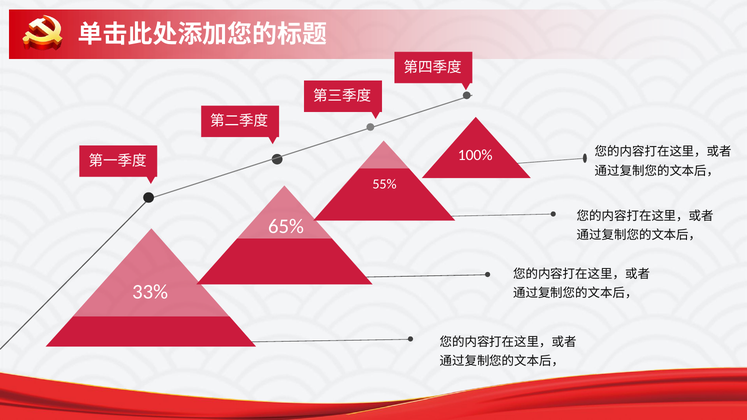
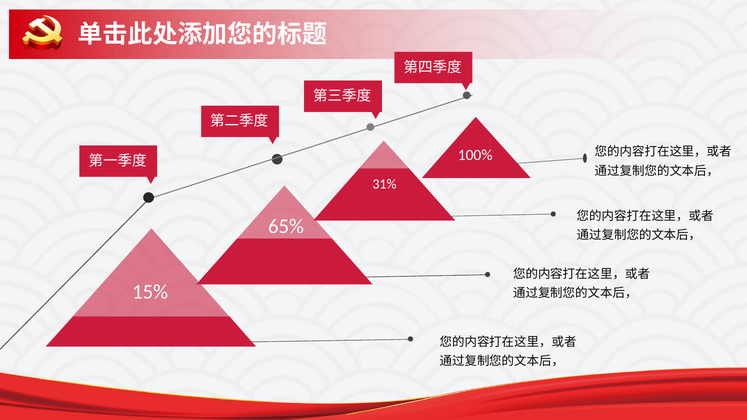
55%: 55% -> 31% (384, 184)
33%: 33% -> 15% (150, 292)
